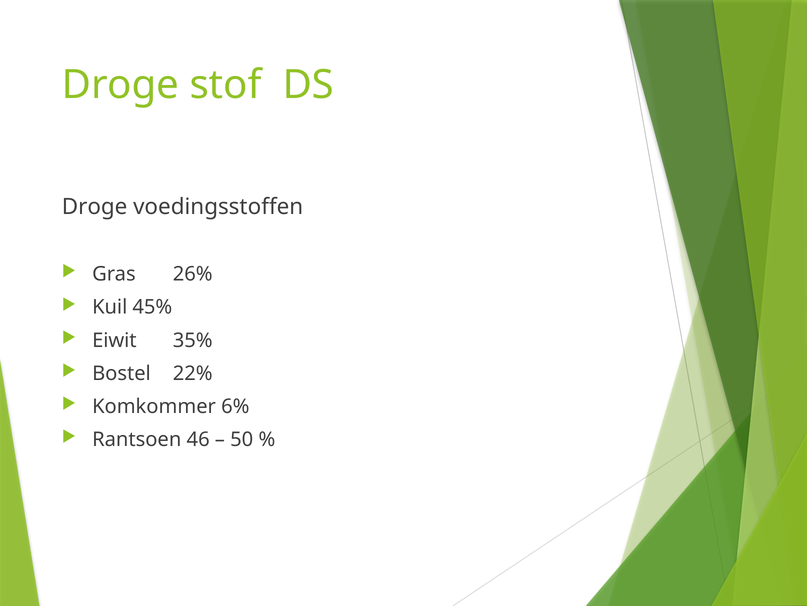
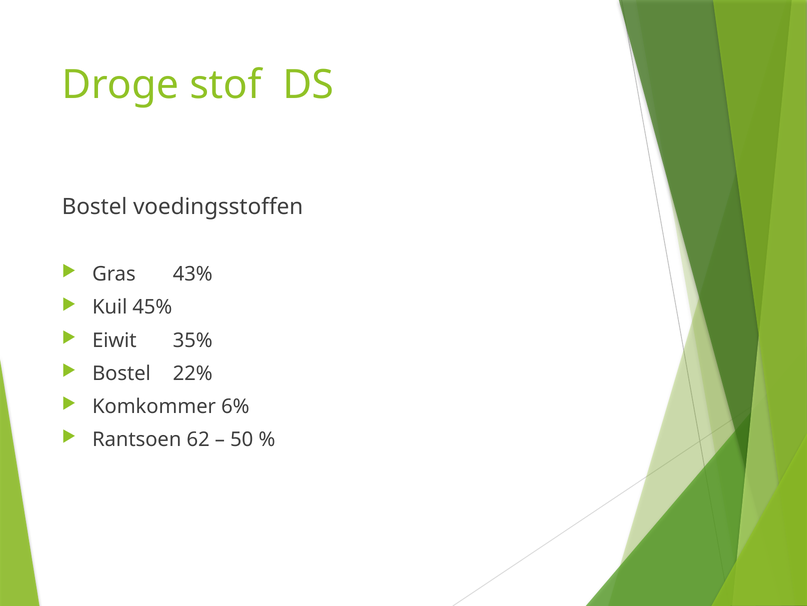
Droge: Droge -> Bostel (95, 207)
26%: 26% -> 43% (193, 274)
46: 46 -> 62 (198, 439)
